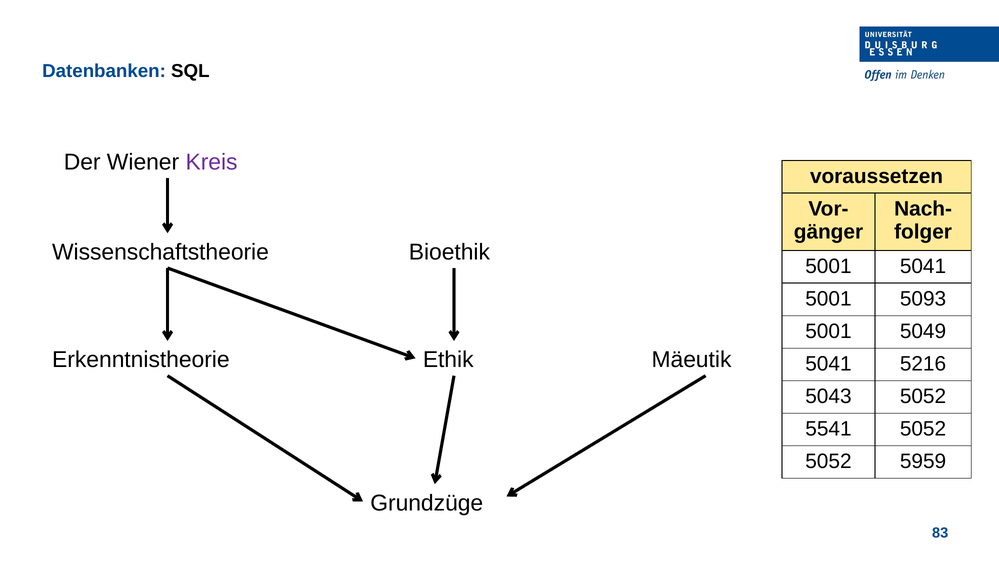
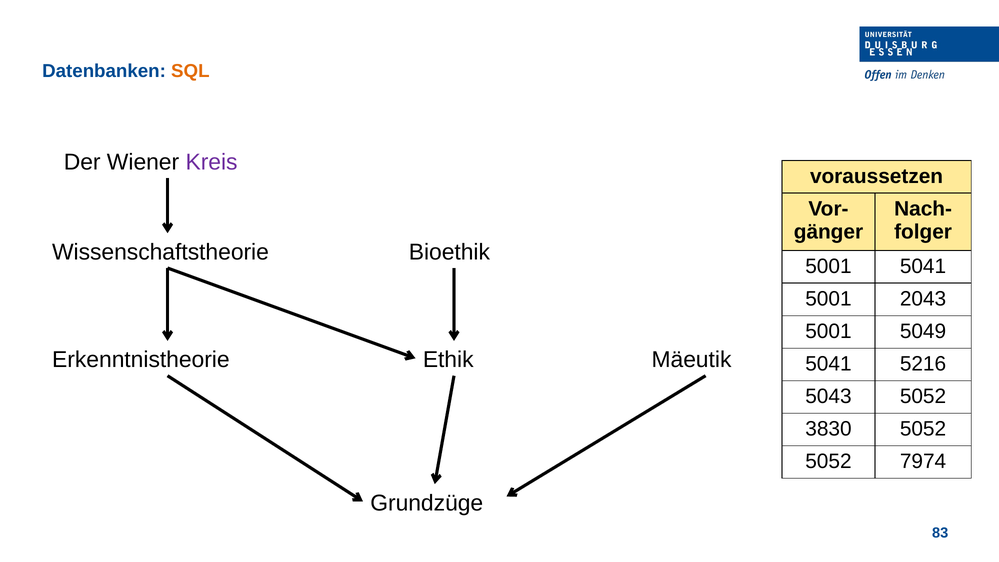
SQL colour: black -> orange (190, 71)
5093: 5093 -> 2043 (923, 299)
5541: 5541 -> 3830 (828, 429)
5959: 5959 -> 7974 (923, 461)
